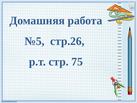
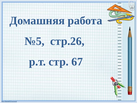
75: 75 -> 67 (77, 62)
